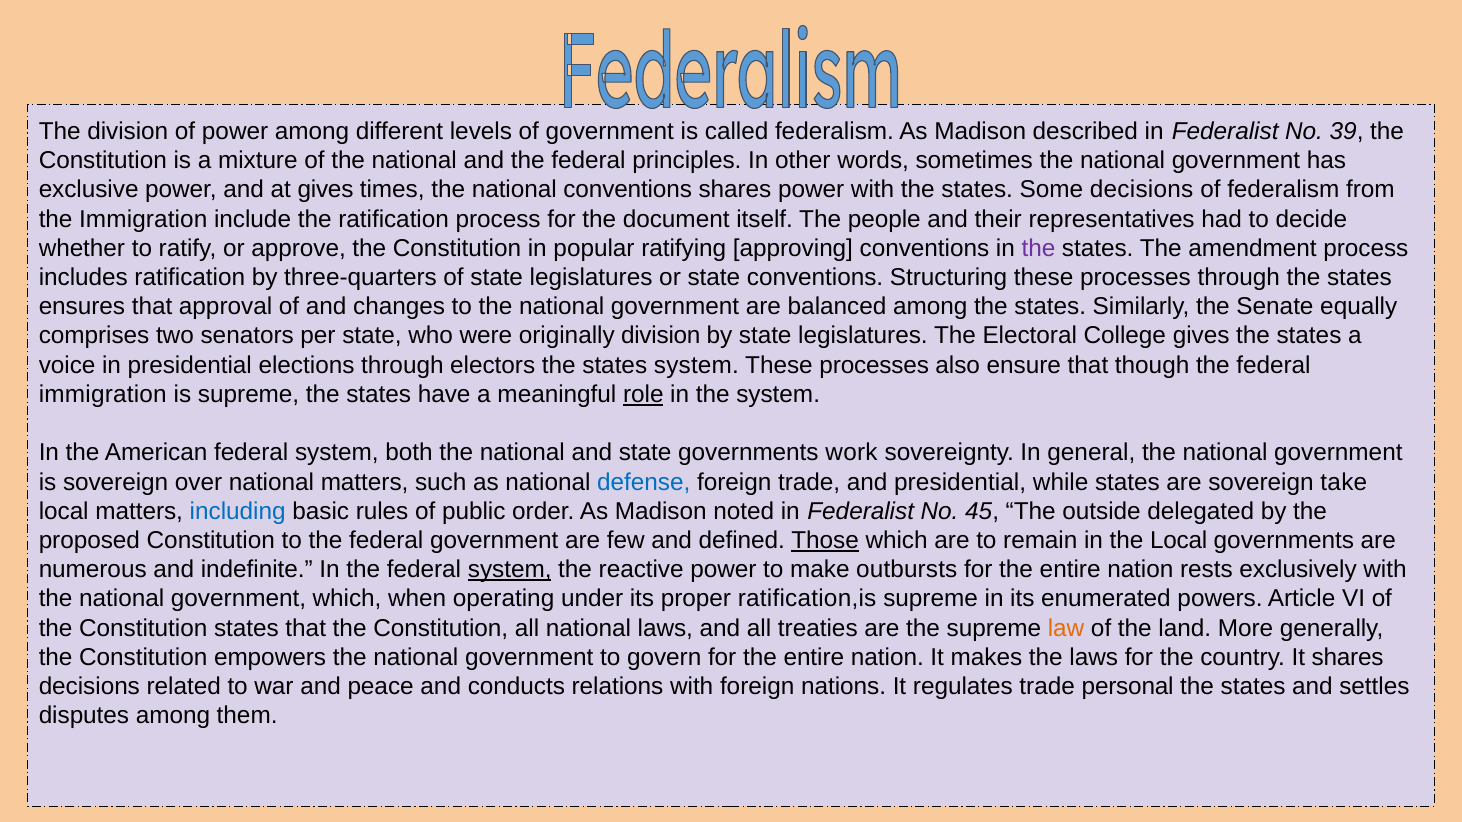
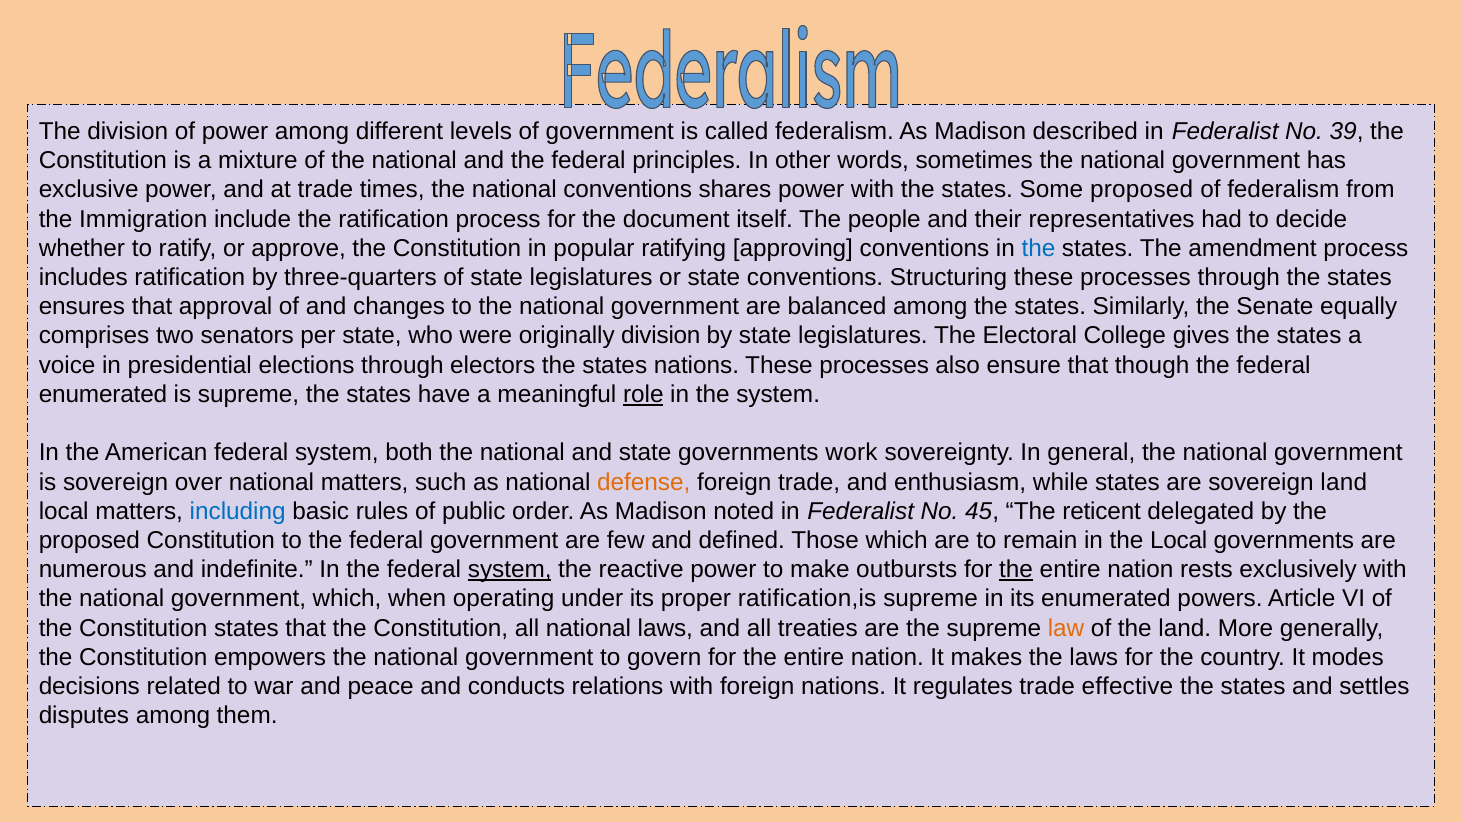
at gives: gives -> trade (325, 190)
Some decisions: decisions -> proposed (1142, 190)
the colour: purple -> blue (1039, 248)
states system: system -> nations (697, 365)
immigration: immigration -> enumerated (103, 395)
defense colour: blue -> orange (644, 482)
and presidential: presidential -> enthusiasm (960, 482)
sovereign take: take -> land (1344, 482)
outside: outside -> reticent (1102, 511)
Those underline: present -> none (825, 541)
the underline: none -> present (1016, 570)
It shares: shares -> modes (1348, 658)
personal: personal -> effective (1127, 687)
